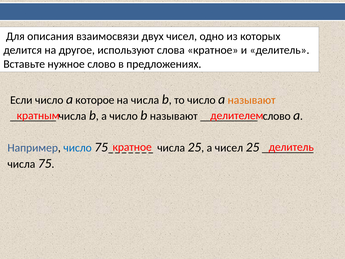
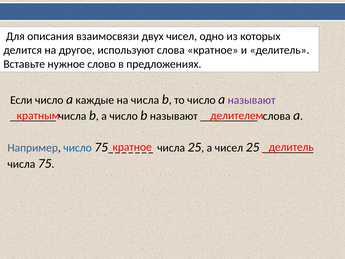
которое: которое -> каждые (95, 100)
называют colour: orange -> purple (252, 100)
слово: слово -> слова (277, 116)
